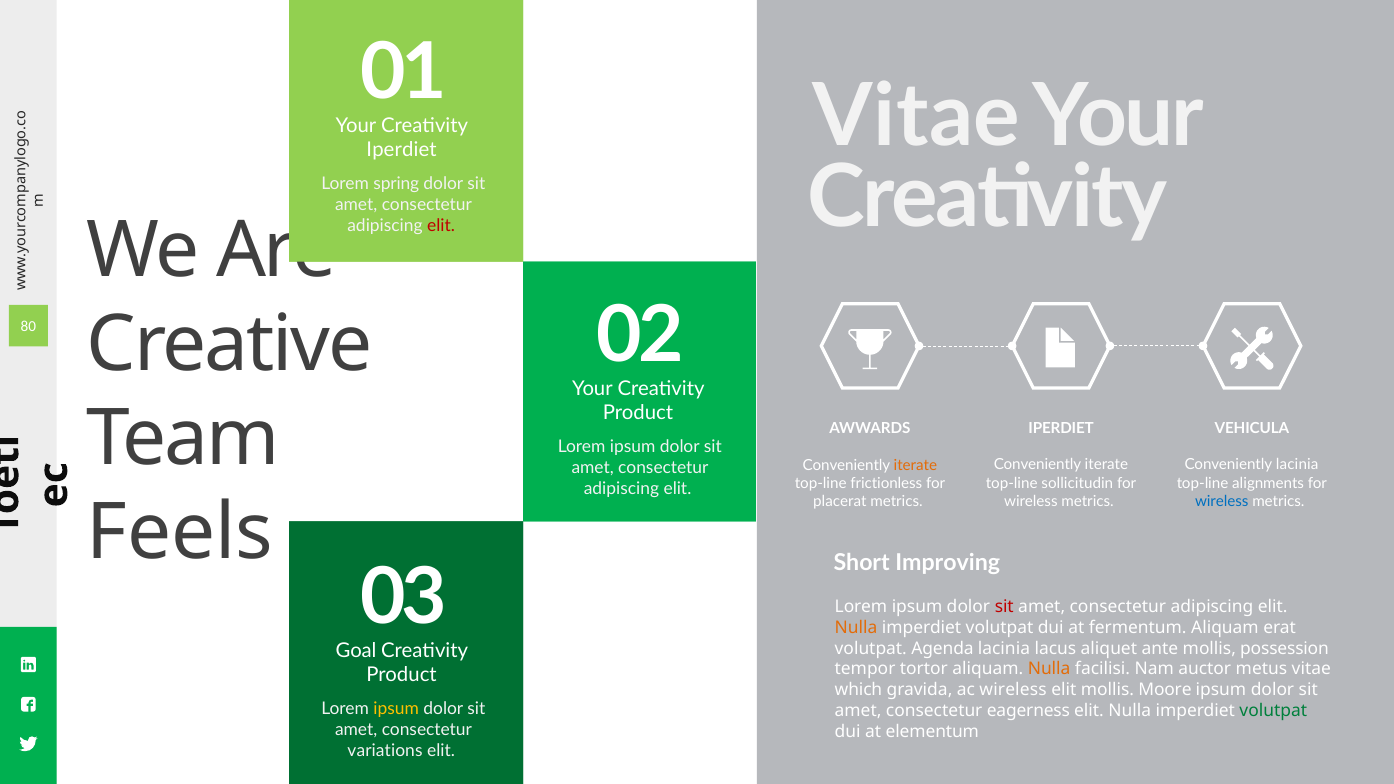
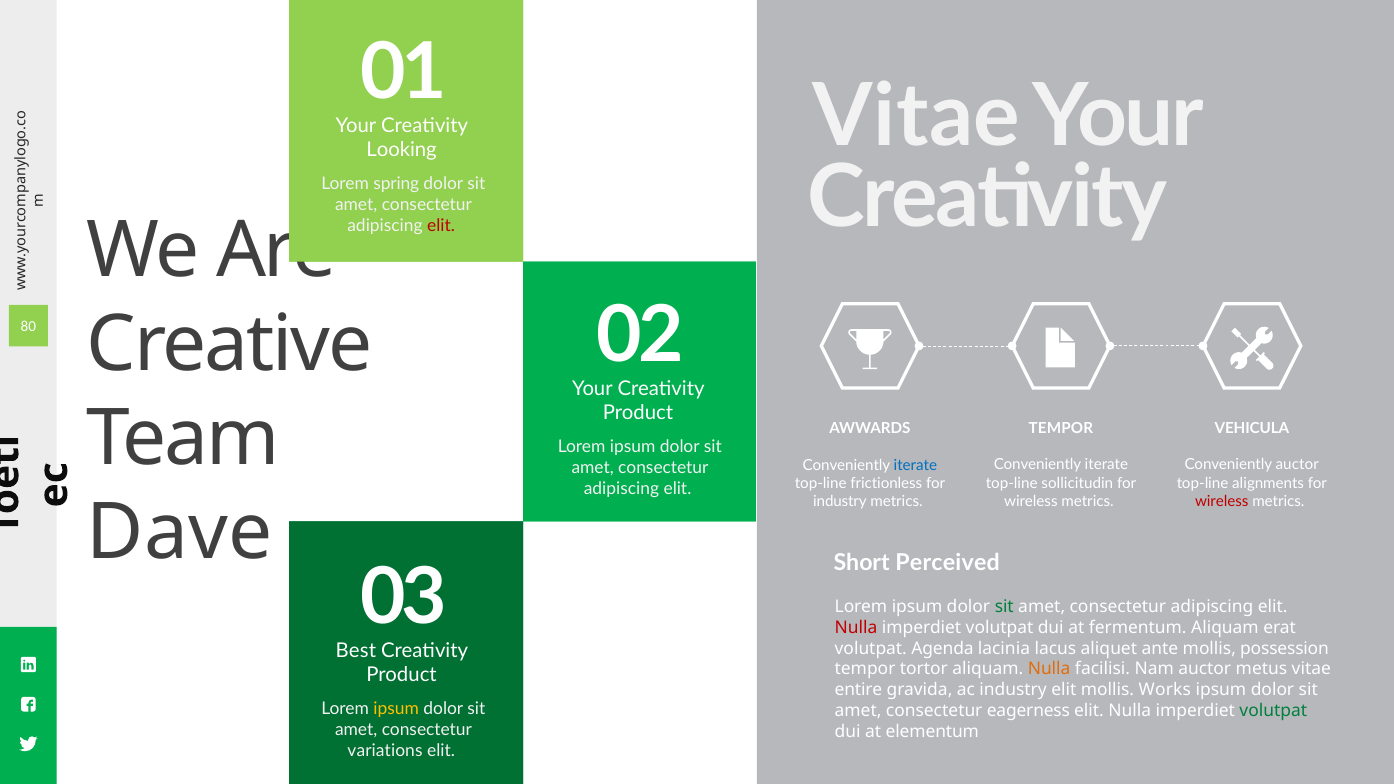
Iperdiet: Iperdiet -> Looking (402, 150)
IPERDIET: IPERDIET -> TEMPOR (1061, 428)
Conveniently lacinia: lacinia -> auctor (1297, 465)
iterate colour: orange -> blue (915, 465)
wireless colour: blue -> red (1222, 502)
placerat: placerat -> industry (840, 502)
Feels: Feels -> Dave (180, 533)
Improving: Improving -> Perceived (948, 563)
sit colour: red -> green (1004, 607)
Nulla colour: orange -> red (856, 627)
Goal: Goal -> Best (356, 651)
which: which -> entire (858, 690)
ac wireless: wireless -> industry (1013, 690)
Moore: Moore -> Works (1165, 690)
